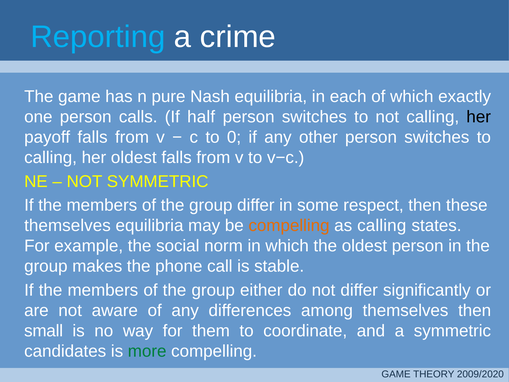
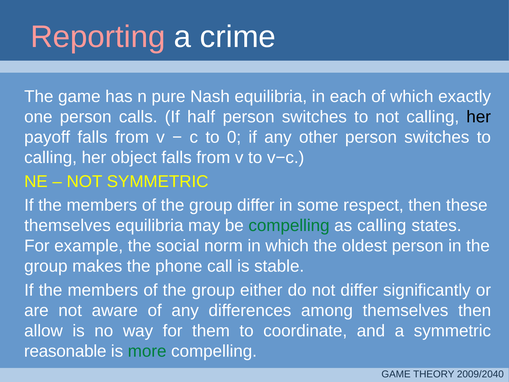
Reporting colour: light blue -> pink (98, 37)
her oldest: oldest -> object (134, 158)
compelling colour: orange -> green (289, 225)
small: small -> allow (43, 331)
candidates: candidates -> reasonable (65, 351)
2009/2020: 2009/2020 -> 2009/2040 (480, 374)
